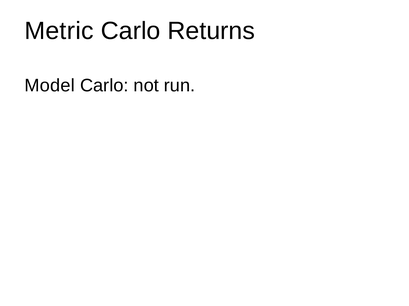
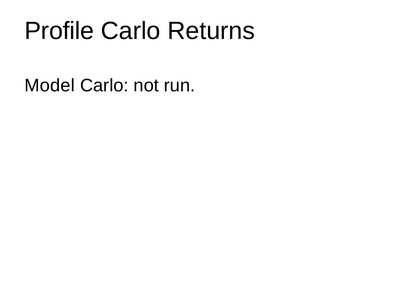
Metric: Metric -> Profile (59, 31)
